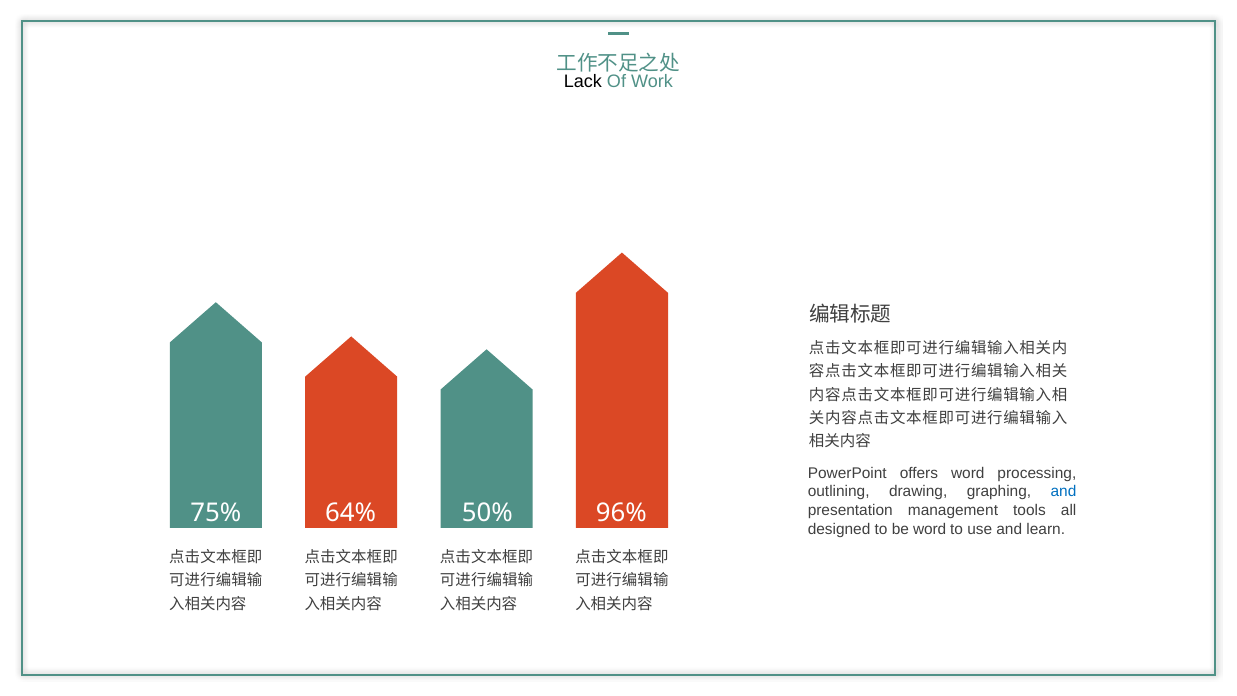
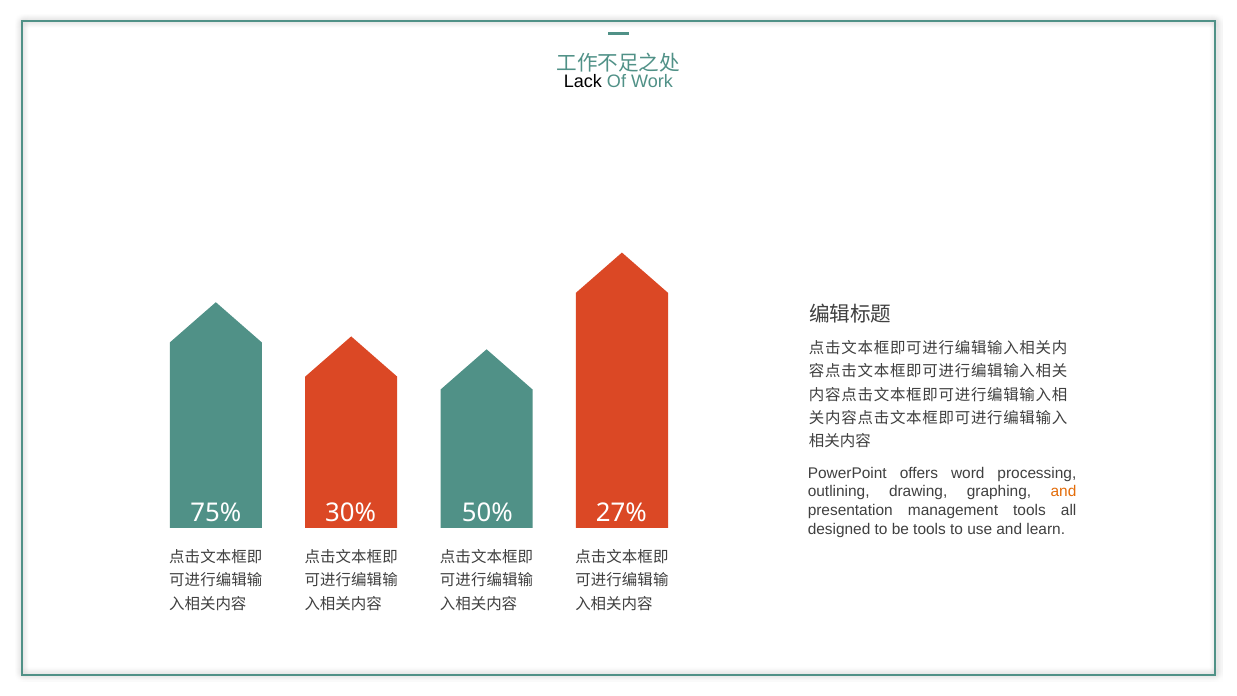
and colour: blue -> orange (1064, 492)
64%: 64% -> 30% (351, 513)
96%: 96% -> 27% (621, 513)
be word: word -> tools (930, 529)
